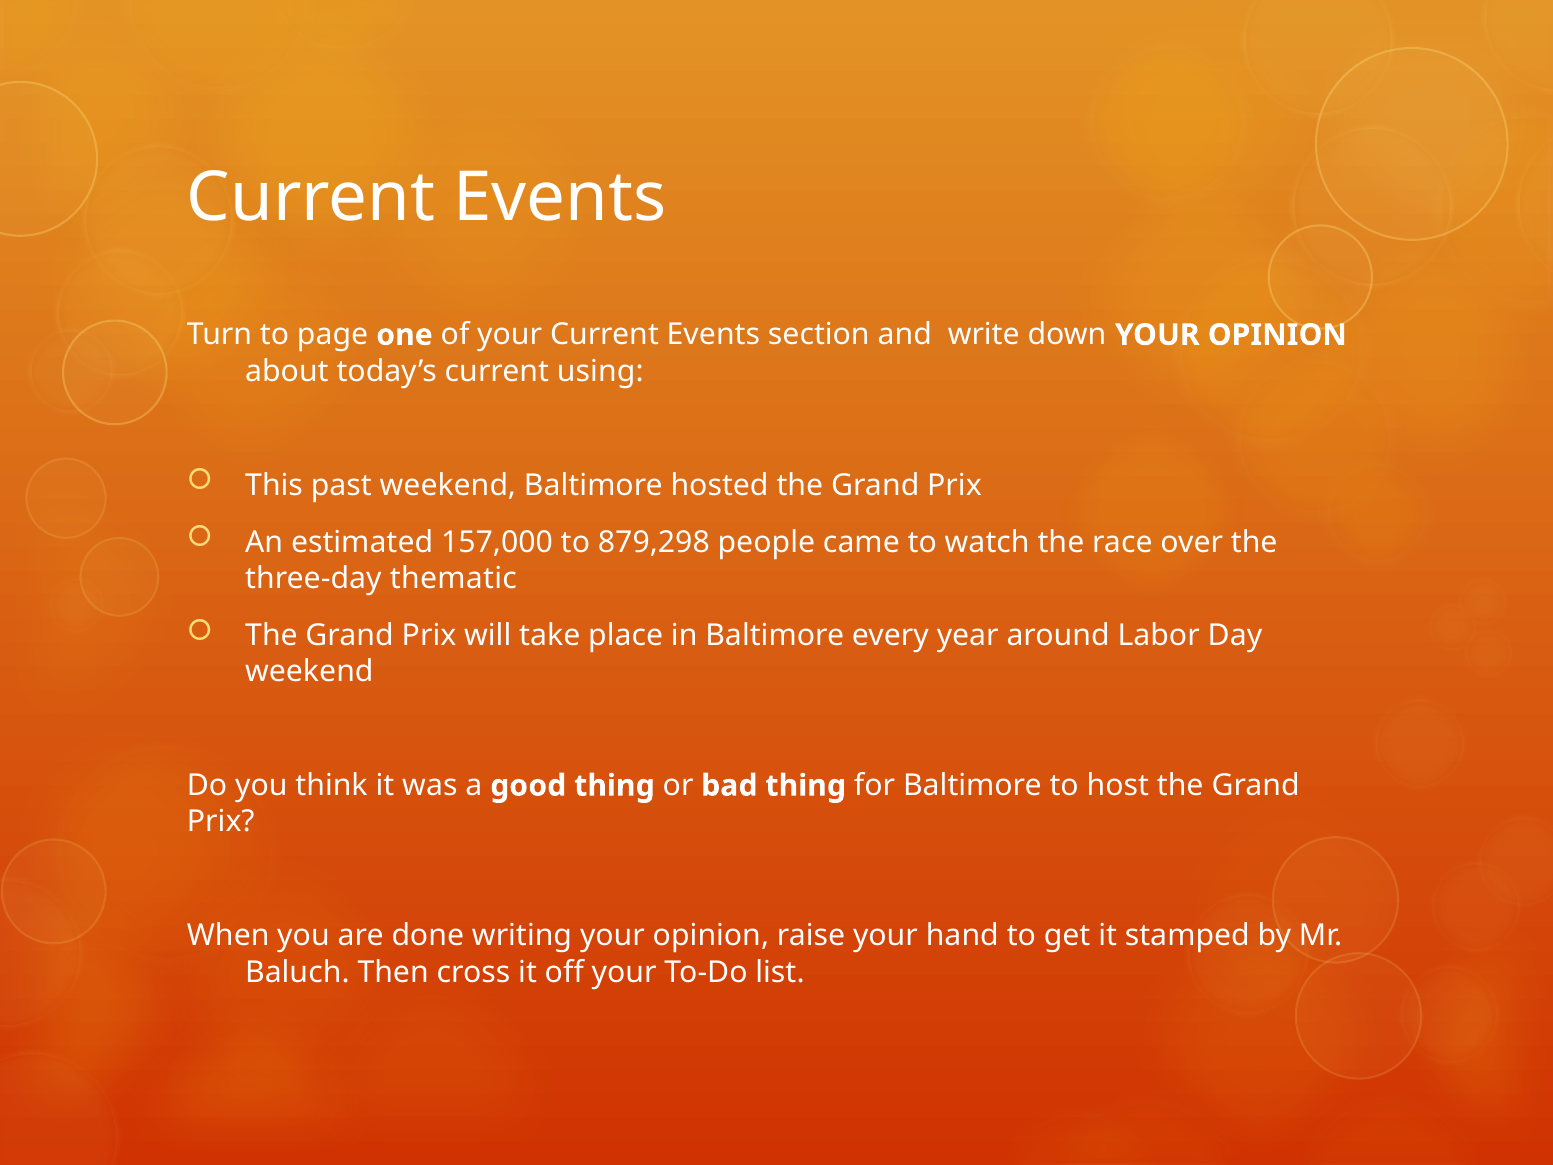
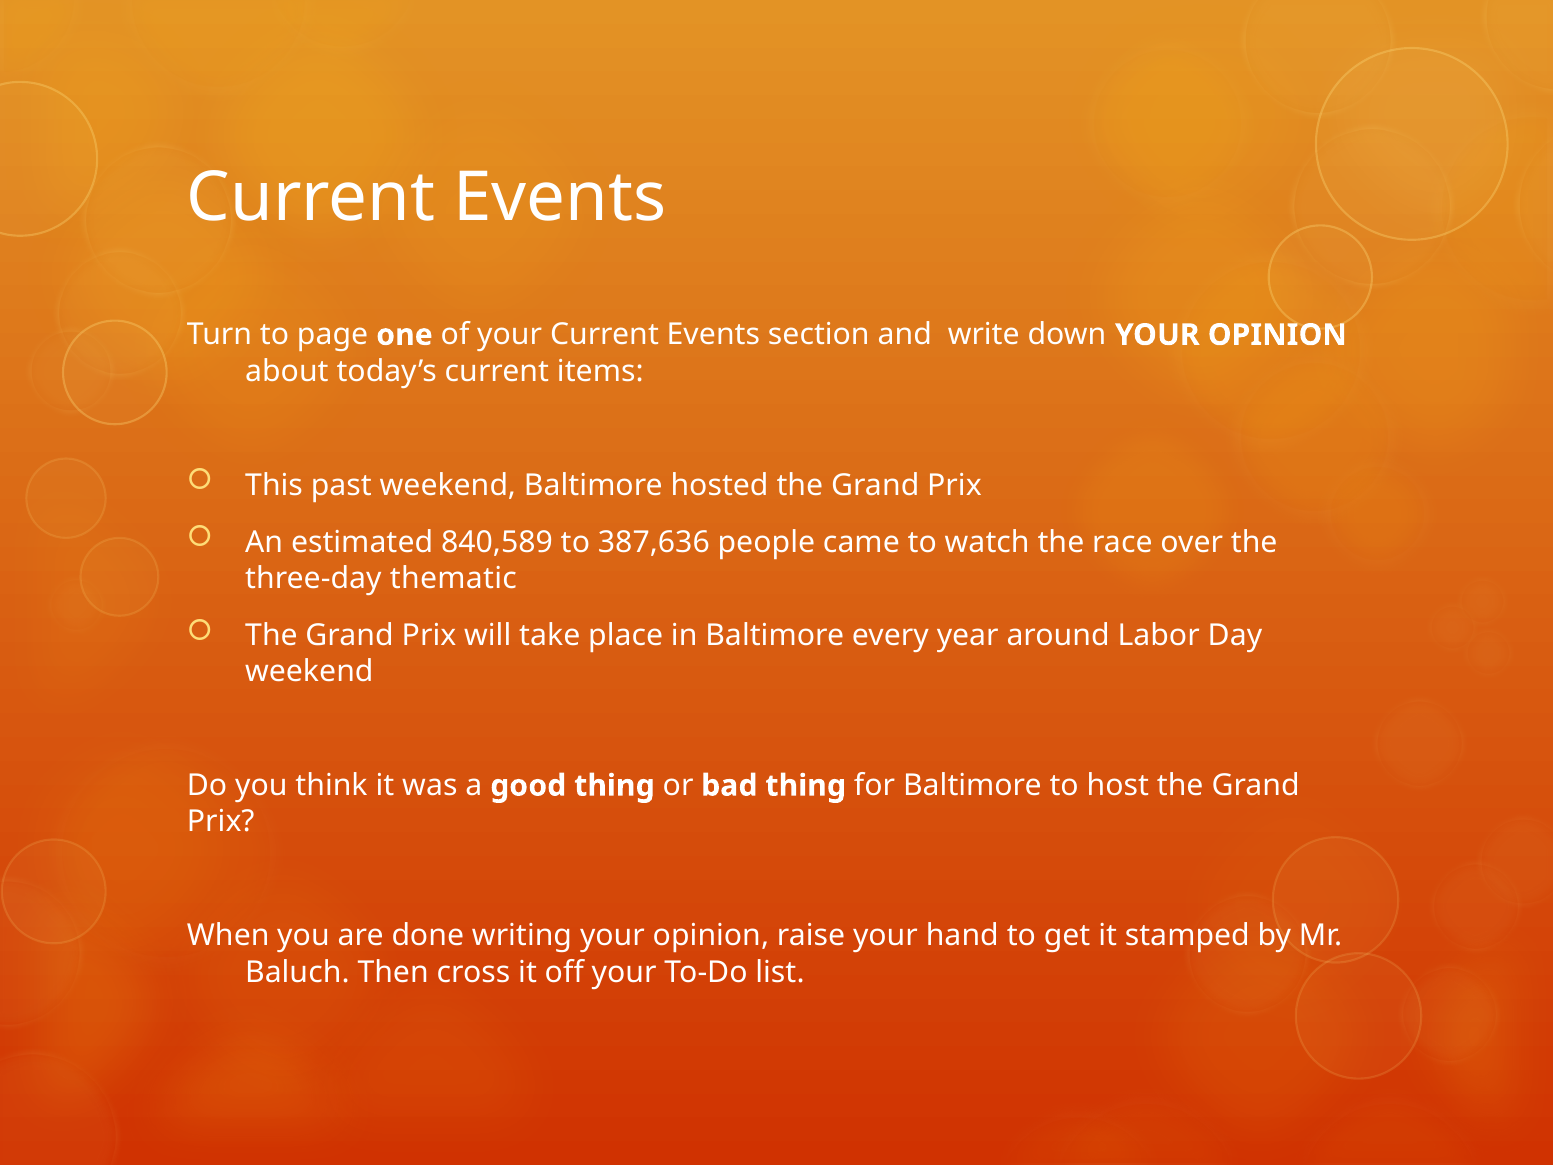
using: using -> items (600, 371)
157,000: 157,000 -> 840,589 (497, 542)
879,298: 879,298 -> 387,636 (654, 542)
